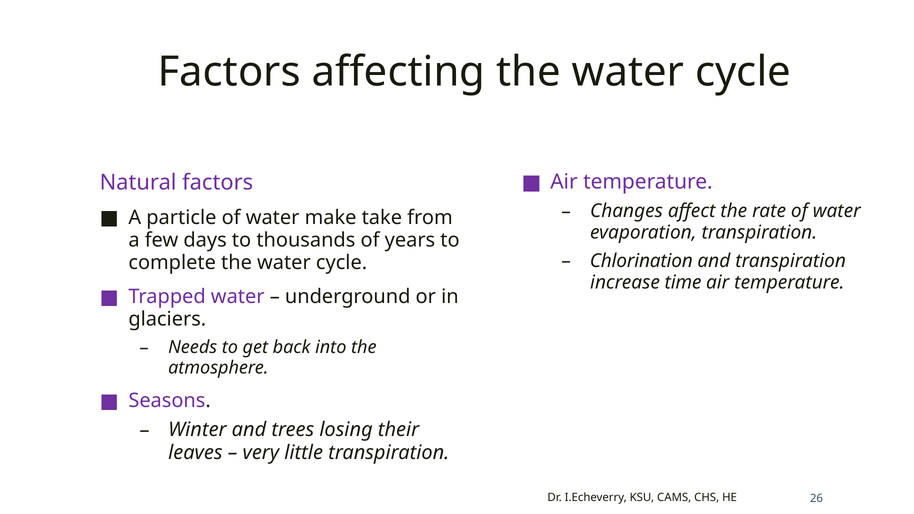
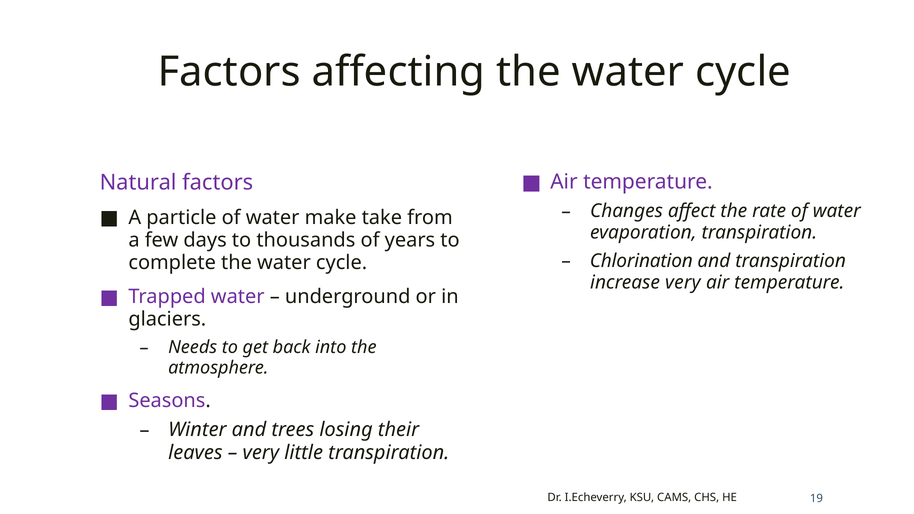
increase time: time -> very (683, 282)
26: 26 -> 19 (816, 499)
